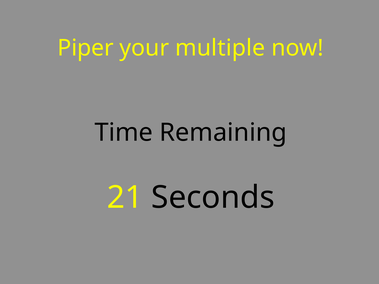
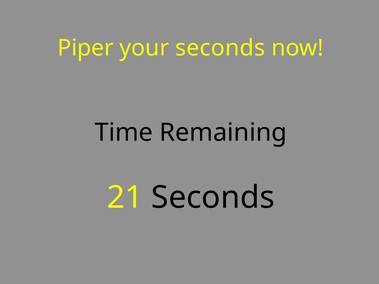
your multiple: multiple -> seconds (220, 48)
